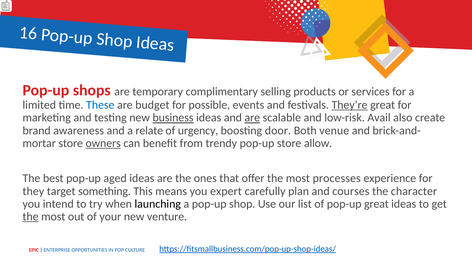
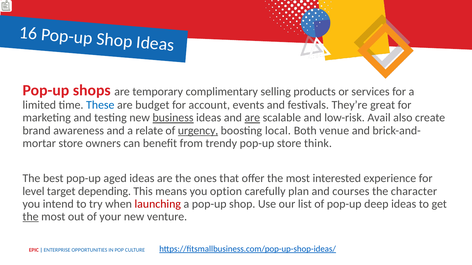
possible: possible -> account (209, 105)
They’re underline: present -> none (350, 105)
urgency underline: none -> present (198, 131)
door: door -> local (278, 131)
owners underline: present -> none (103, 143)
allow: allow -> think (318, 143)
processes: processes -> interested (337, 179)
they: they -> level (33, 192)
something: something -> depending (105, 192)
expert: expert -> option (226, 192)
launching colour: black -> red (158, 204)
pop-up great: great -> deep (376, 204)
